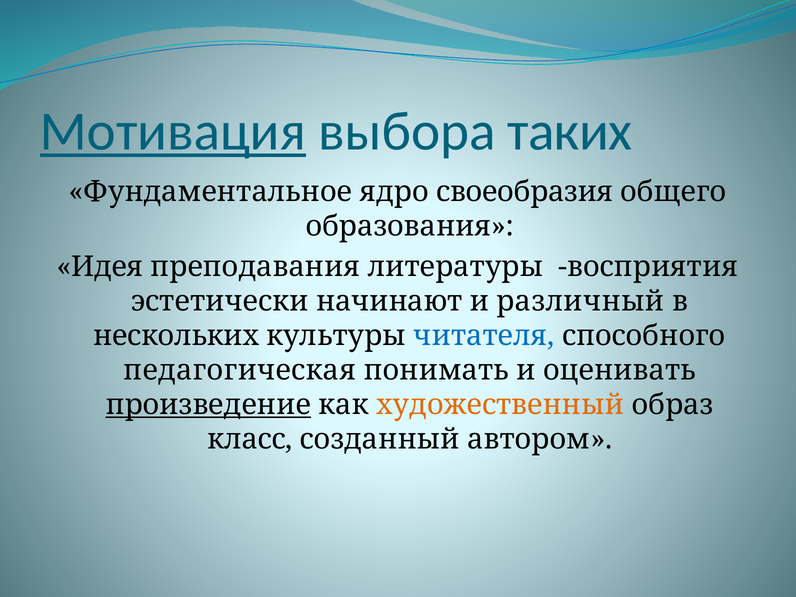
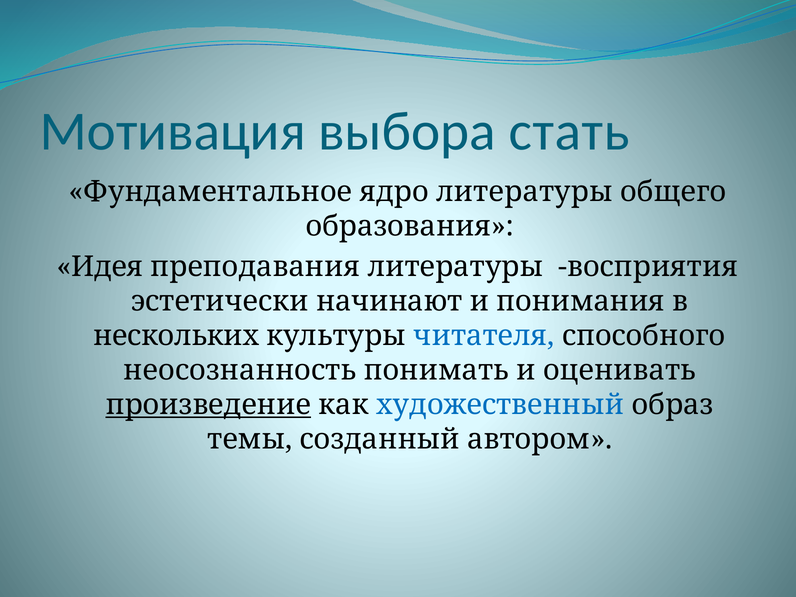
Мотивация underline: present -> none (173, 131)
таких: таких -> стать (569, 131)
ядро своеобразия: своеобразия -> литературы (524, 192)
различный: различный -> понимания (581, 301)
педагогическая: педагогическая -> неосознанность (240, 370)
художественный colour: orange -> blue (500, 405)
класс: класс -> темы (250, 439)
